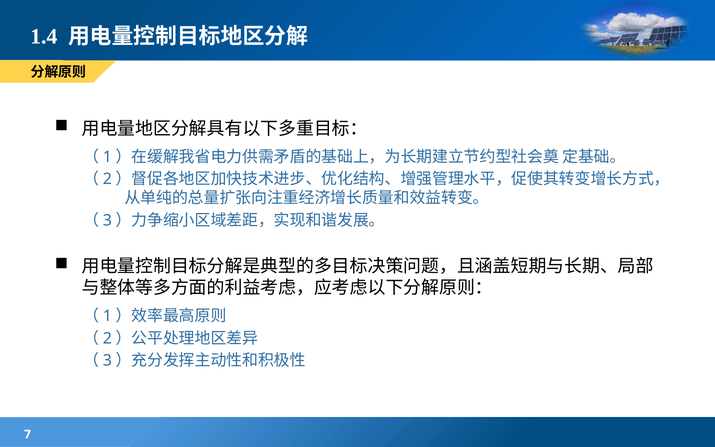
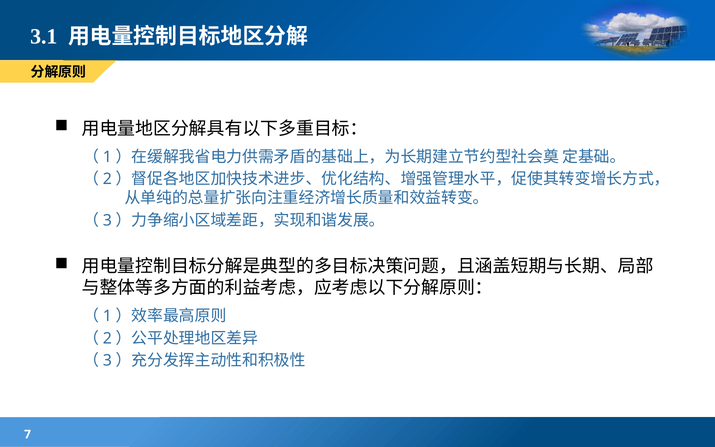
1.4: 1.4 -> 3.1 (44, 36)
